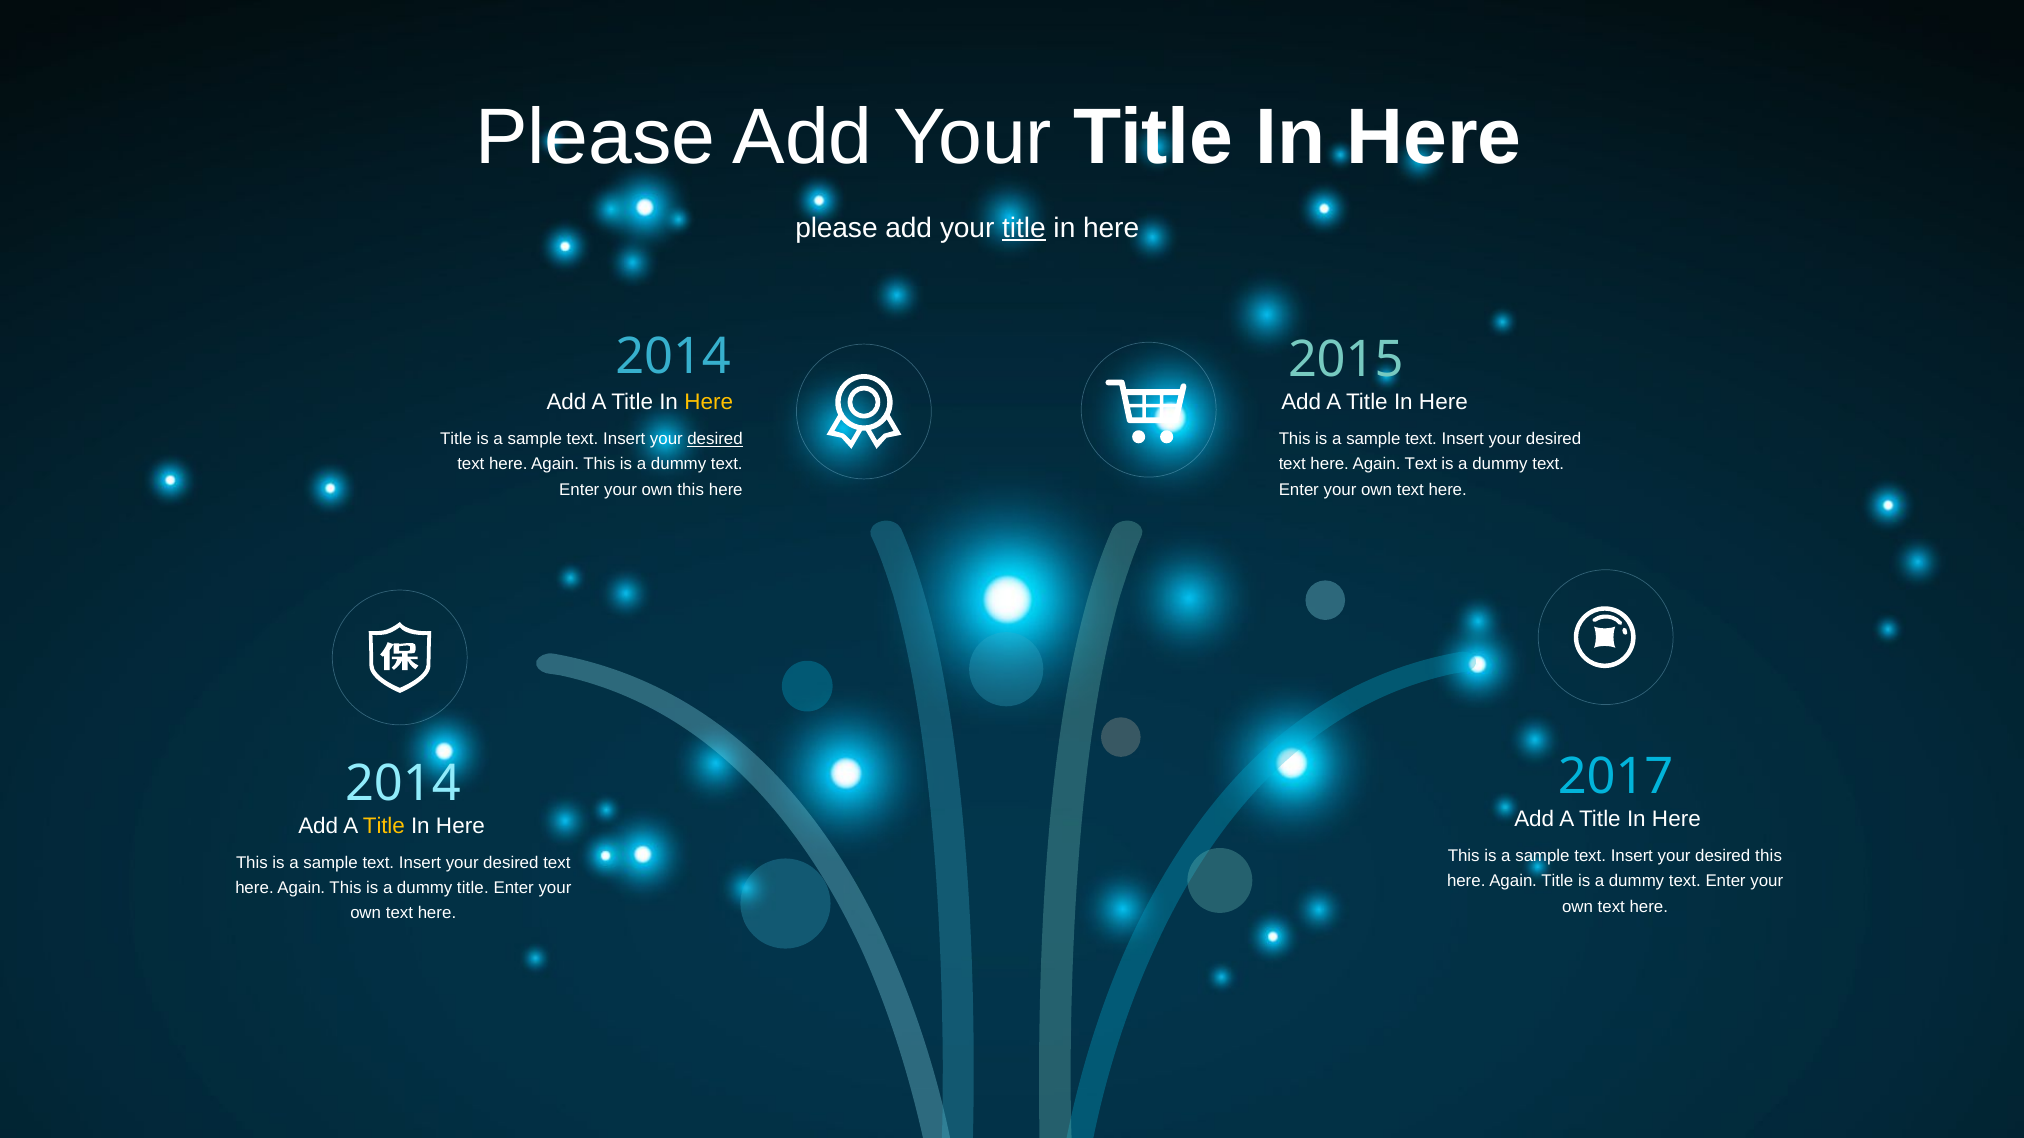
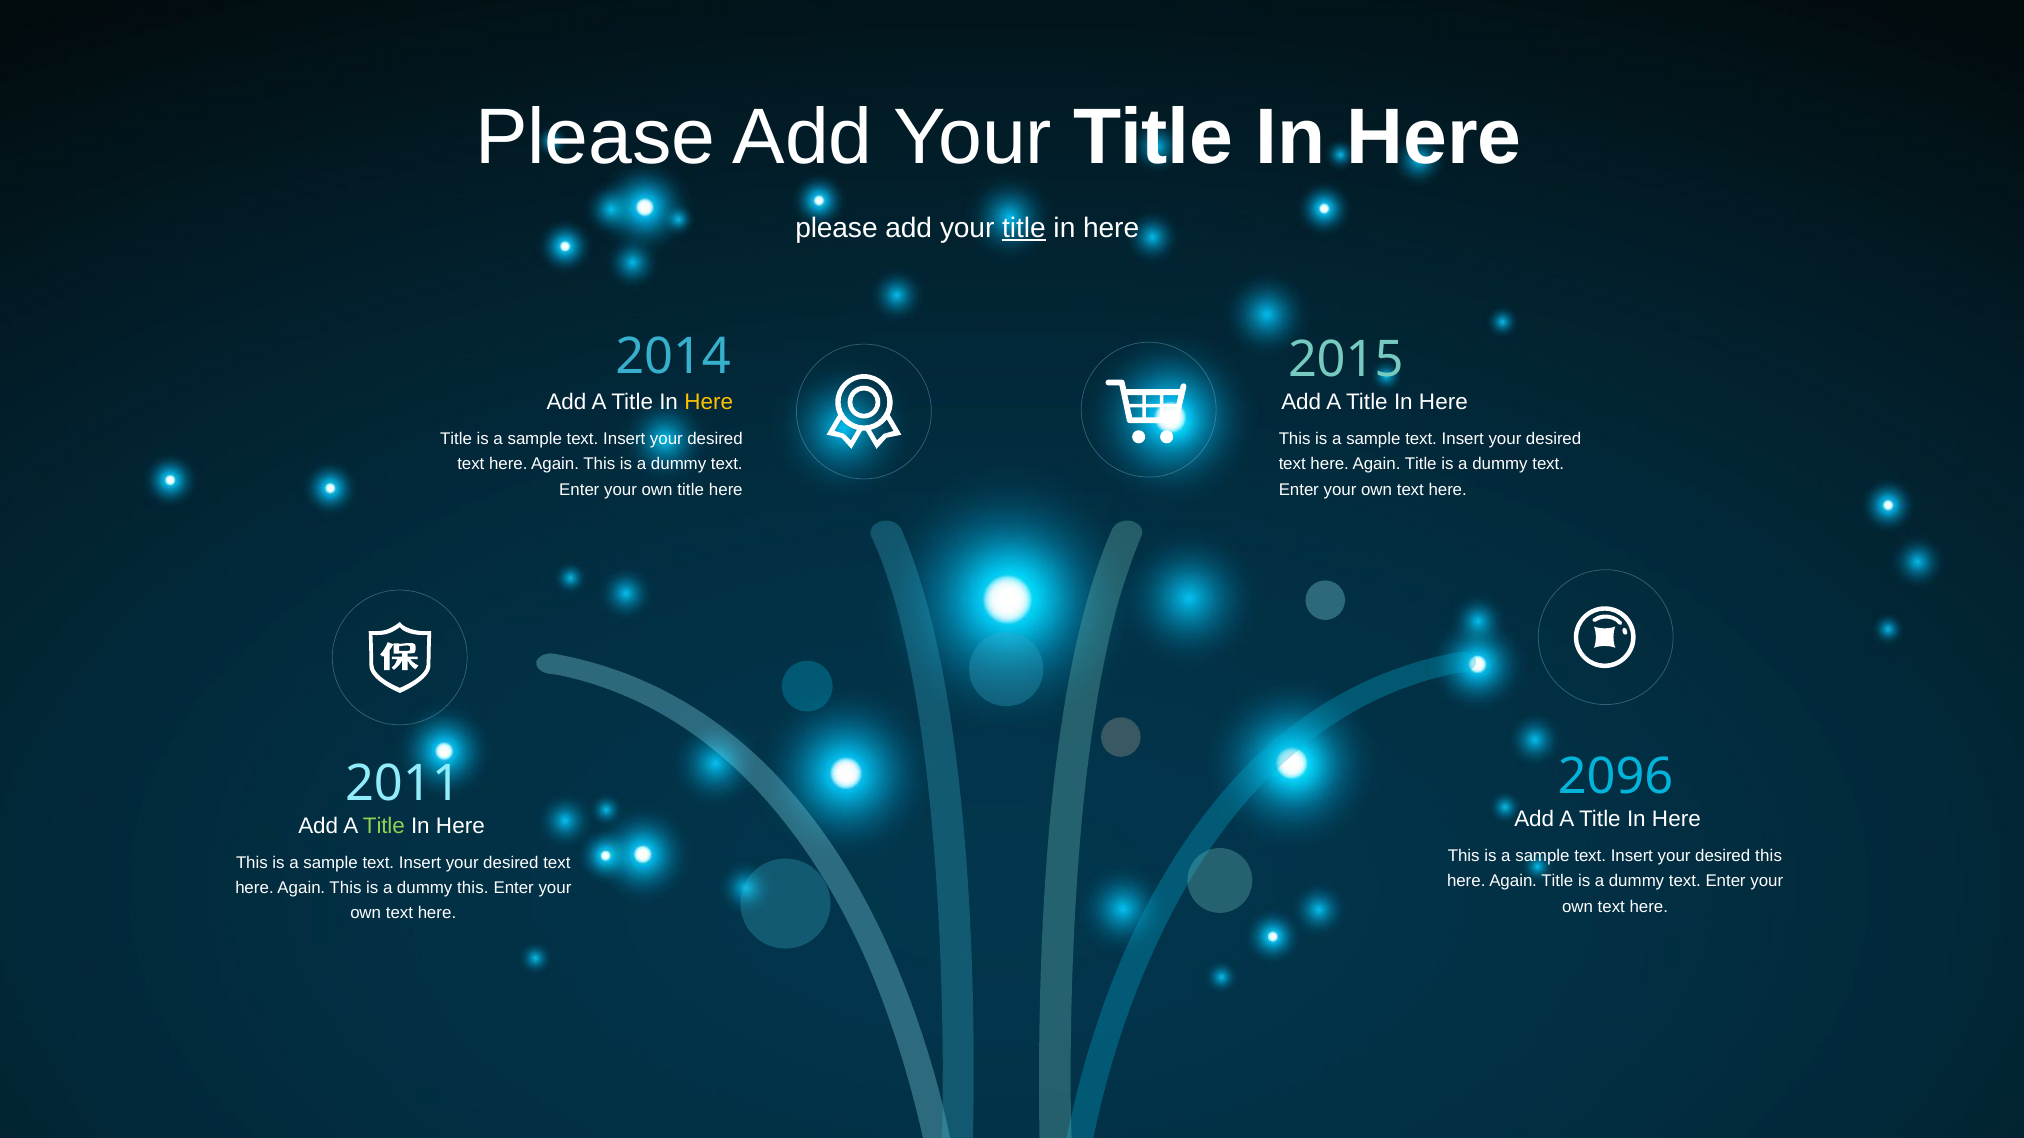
desired underline: present -> none (715, 439)
text here Again Text: Text -> Title (1421, 464)
own this: this -> title (691, 490)
2017: 2017 -> 2096 (1616, 777)
2014: 2014 -> 2011 (403, 784)
Title colour: yellow -> light green (384, 826)
dummy title: title -> this (473, 888)
